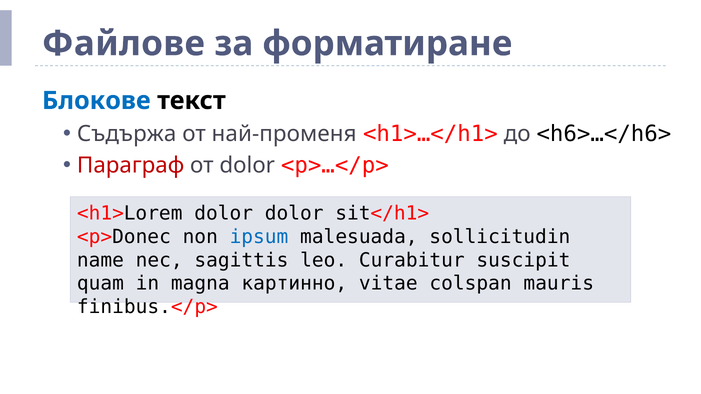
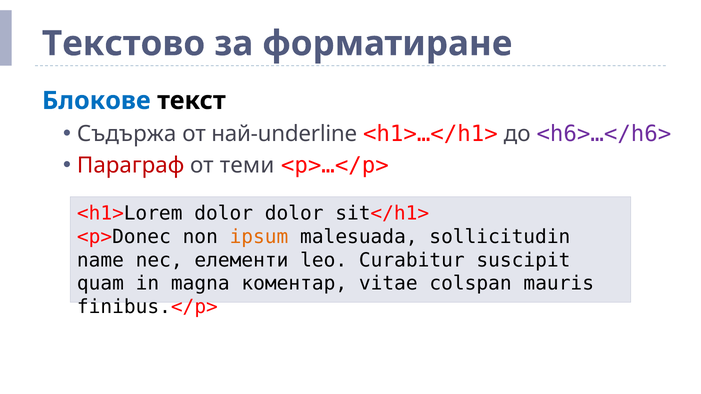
Файлове: Файлове -> Текстово (124, 44)
най-променя: най-променя -> най-underline (284, 134)
<h6>…</h6> colour: black -> purple (604, 134)
от dolor: dolor -> теми (247, 166)
ipsum colour: blue -> orange (259, 237)
sagittis: sagittis -> елементи (241, 260)
картинно: картинно -> коментар (294, 284)
